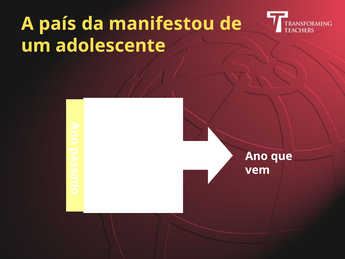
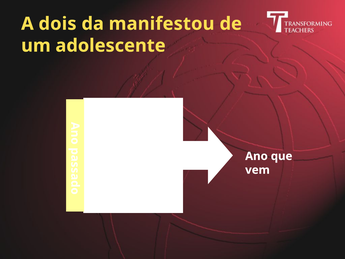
país: país -> dois (57, 24)
